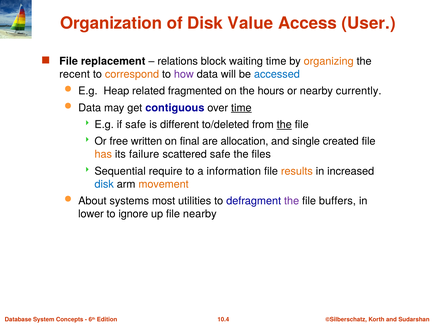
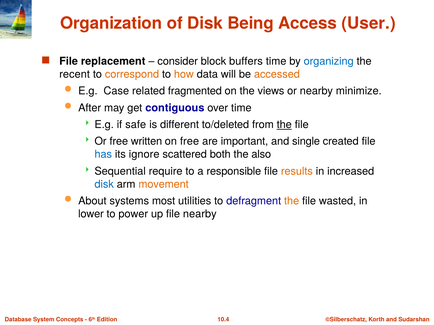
Value: Value -> Being (251, 23)
relations: relations -> consider (178, 61)
waiting: waiting -> buffers (246, 61)
organizing colour: orange -> blue (329, 61)
how colour: purple -> orange (184, 74)
accessed colour: blue -> orange (277, 74)
Heap: Heap -> Case (116, 91)
hours: hours -> views (271, 91)
currently: currently -> minimize (359, 91)
Data: Data -> After (90, 108)
time underline: present -> none (241, 108)
on final: final -> free (190, 142)
allocation: allocation -> important (244, 142)
has colour: orange -> blue (103, 155)
failure: failure -> ignore (144, 155)
scattered safe: safe -> both (220, 155)
files: files -> also (261, 155)
information: information -> responsible (234, 171)
the colour: purple -> orange (292, 201)
buffers: buffers -> wasted (338, 201)
ignore: ignore -> power (133, 214)
